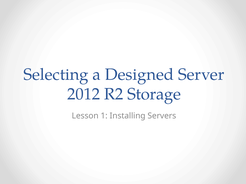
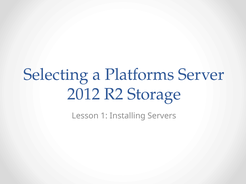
Designed: Designed -> Platforms (140, 75)
